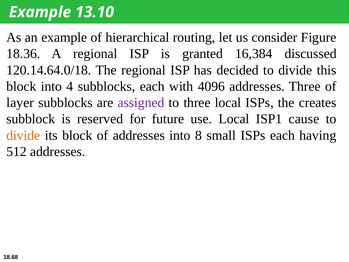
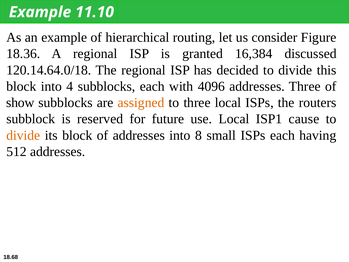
13.10: 13.10 -> 11.10 (95, 12)
layer: layer -> show (20, 103)
assigned colour: purple -> orange (141, 103)
creates: creates -> routers (318, 103)
